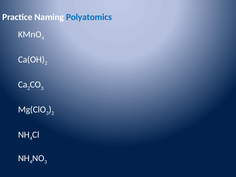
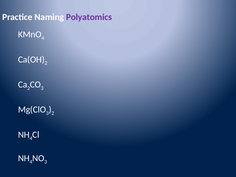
Polyatomics colour: blue -> purple (89, 17)
